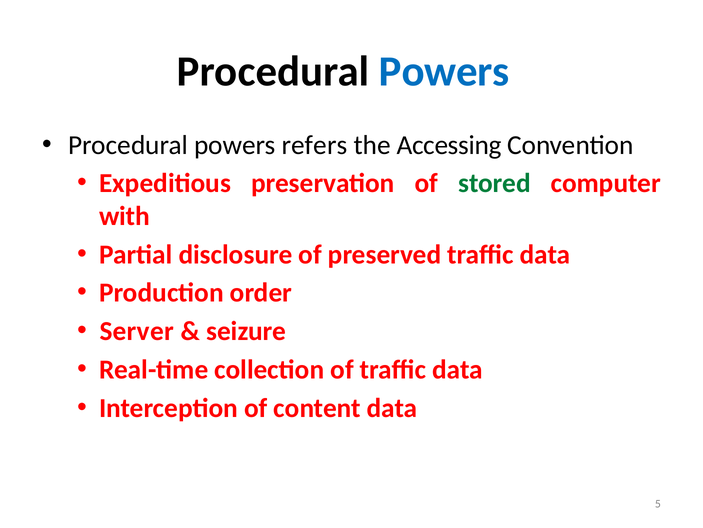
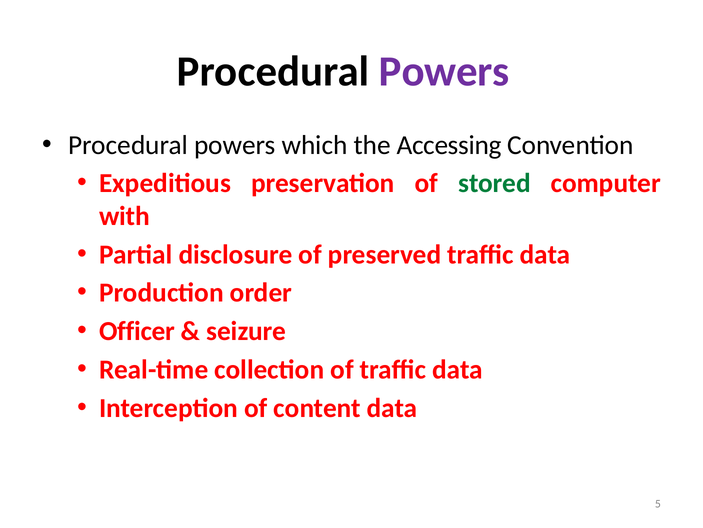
Powers colour: blue -> purple (444, 71)
refers: refers -> which (315, 145)
Server: Server -> Officer (137, 331)
